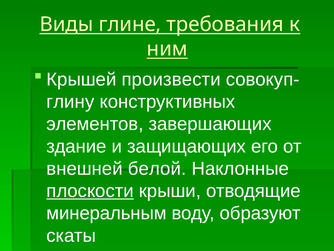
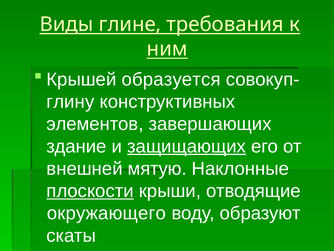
произвести: произвести -> образуется (171, 79)
защищающих underline: none -> present (187, 146)
белой: белой -> мятую (157, 168)
минеральным: минеральным -> окружающего (106, 213)
